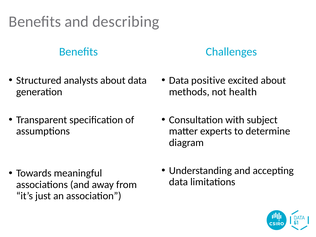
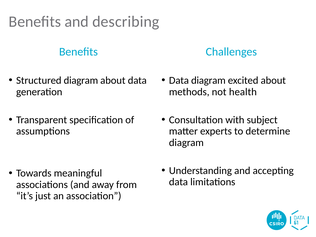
Structured analysts: analysts -> diagram (81, 80)
Data positive: positive -> diagram (208, 80)
